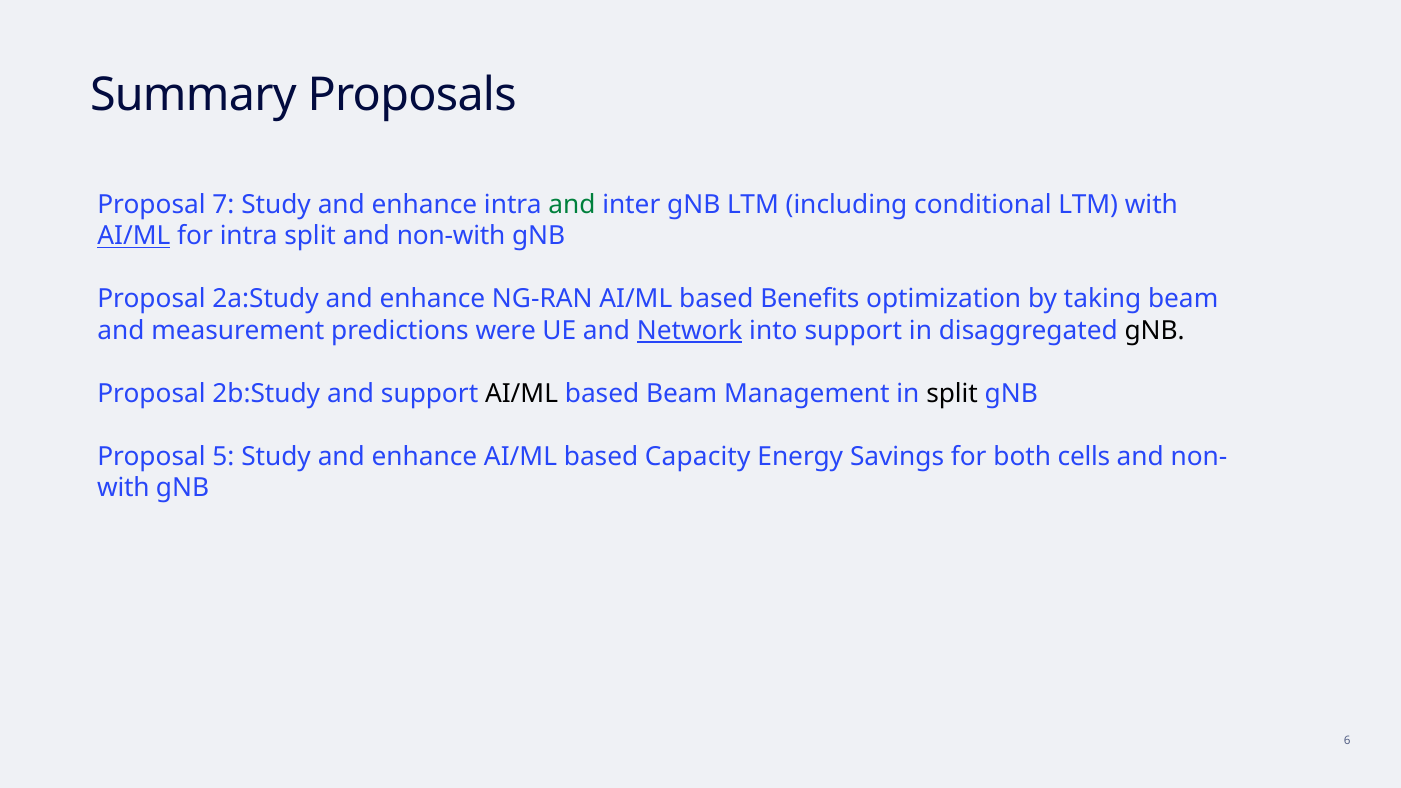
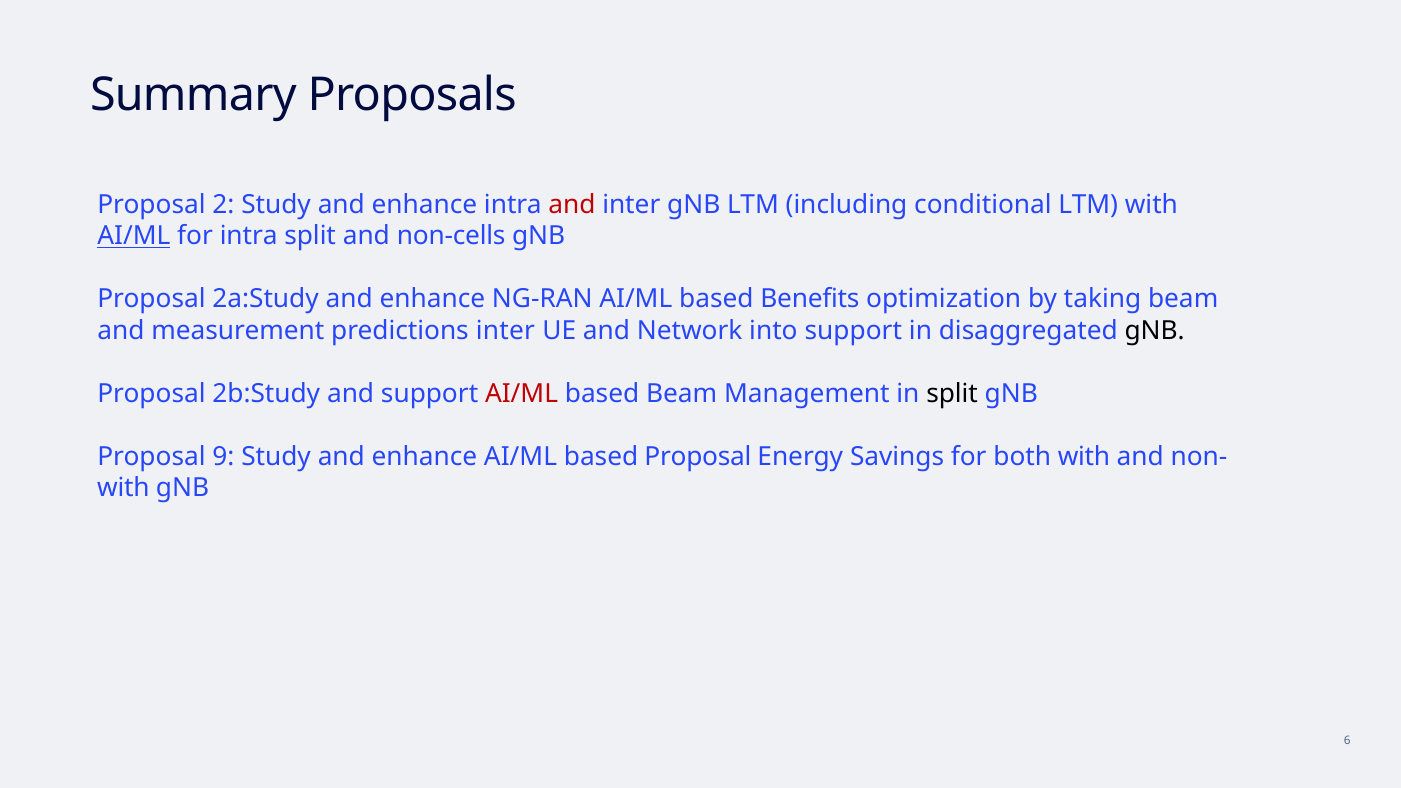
7: 7 -> 2 (223, 205)
and colour: green -> red (572, 205)
non-with: non-with -> non-cells (451, 236)
predictions were: were -> inter (505, 331)
Network underline: present -> none (690, 331)
AI/ML colour: black -> red (522, 394)
5: 5 -> 9 (223, 457)
based Capacity: Capacity -> Proposal (698, 457)
both cells: cells -> with (1084, 457)
